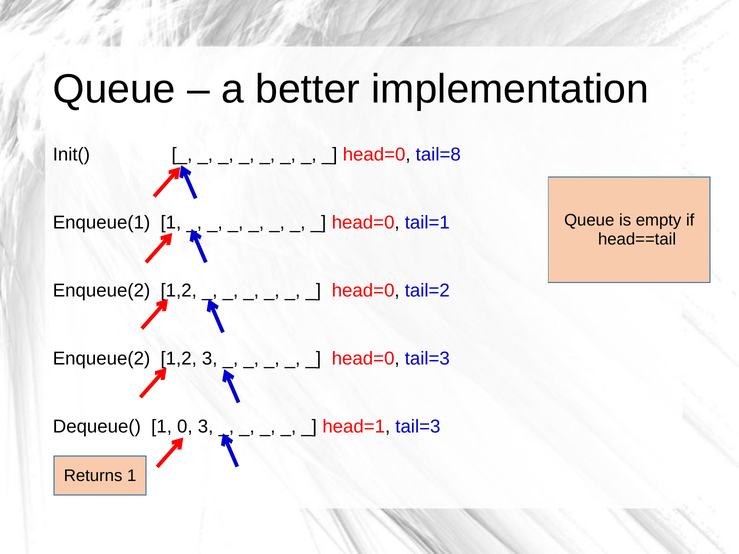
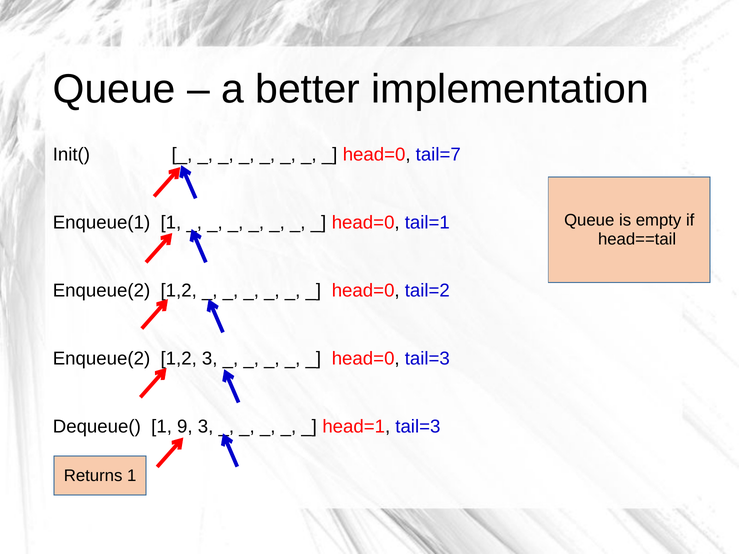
tail=8: tail=8 -> tail=7 (438, 154)
0: 0 -> 9 (185, 427)
